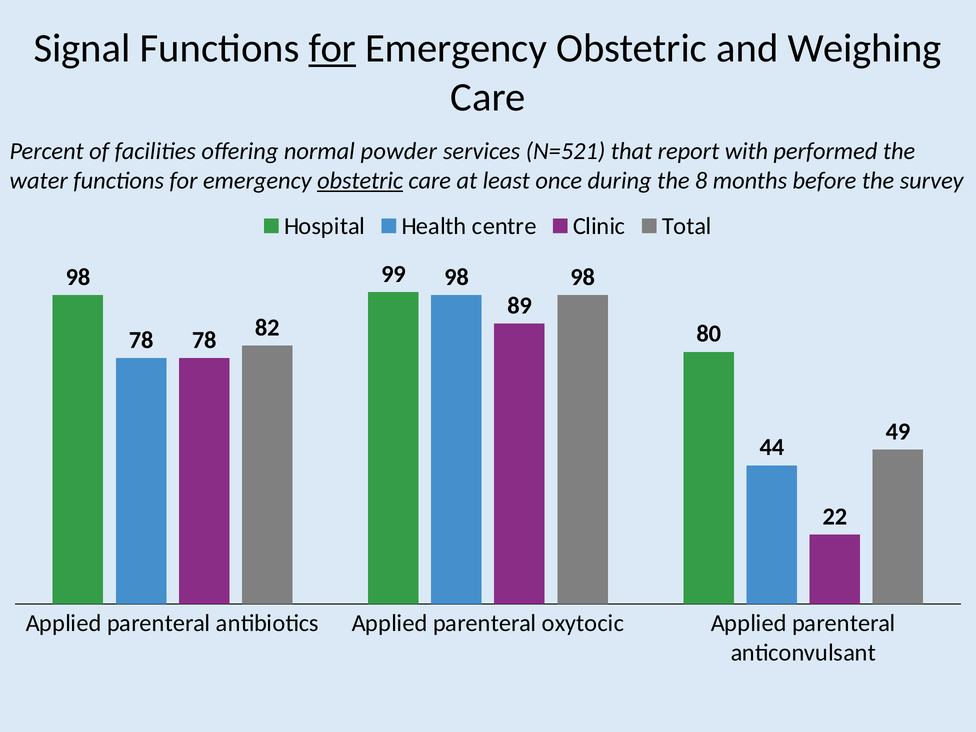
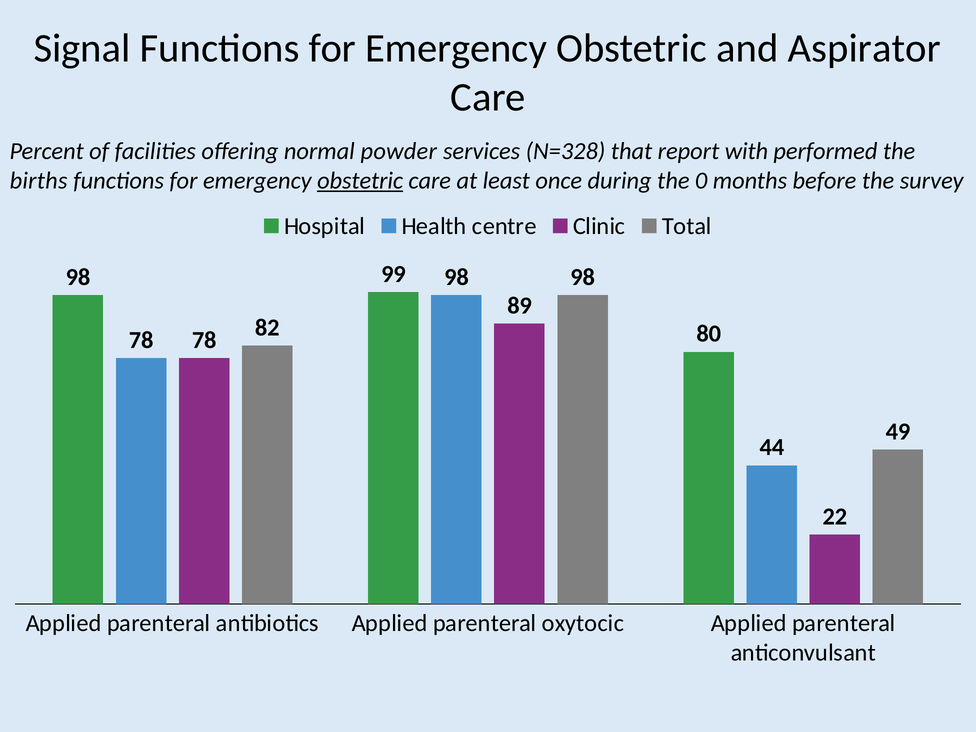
for underline: present -> none (332, 48)
Weighing: Weighing -> Aspirator (864, 48)
N=521: N=521 -> N=328 (565, 151)
water: water -> births (39, 181)
8: 8 -> 0 (701, 181)
